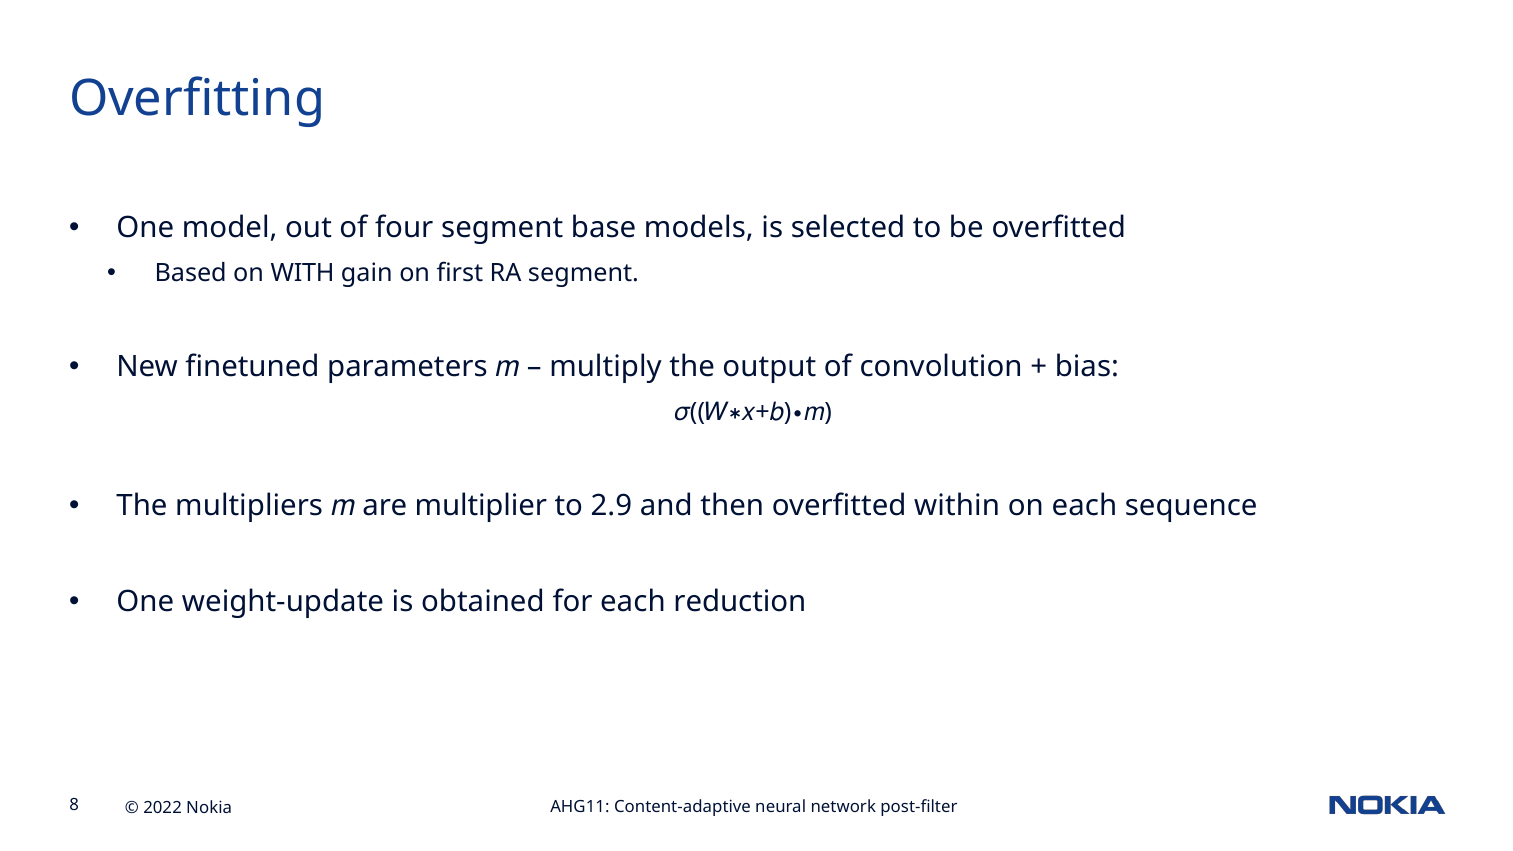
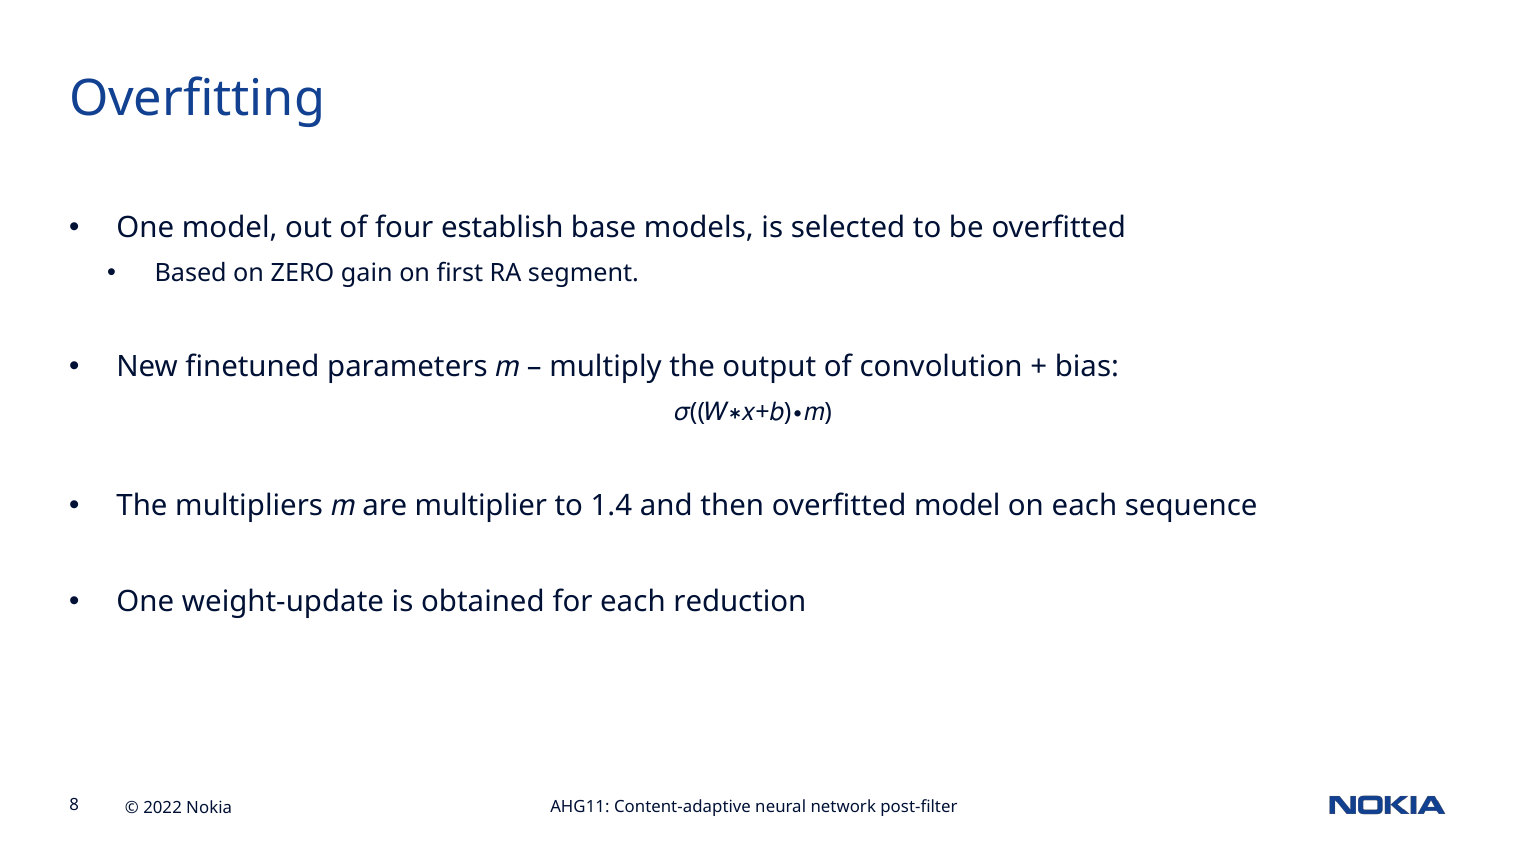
four segment: segment -> establish (502, 228)
WITH: WITH -> ZERO (303, 273)
2.9: 2.9 -> 1.4 (611, 506)
overfitted within: within -> model (957, 506)
